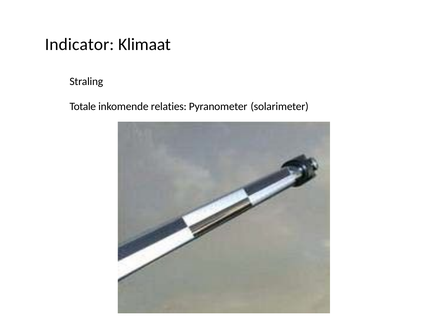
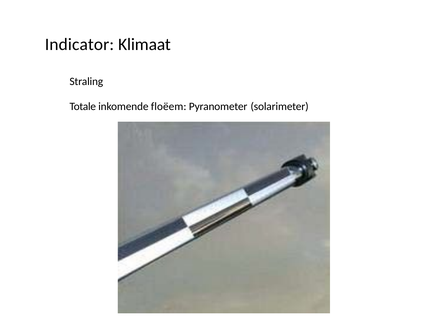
relaties: relaties -> floëem (169, 107)
